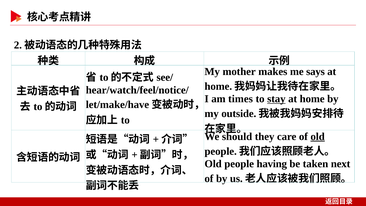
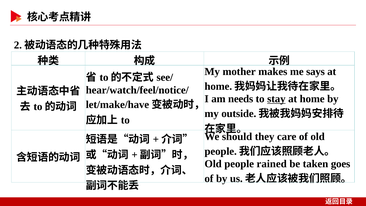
times: times -> needs (241, 99)
old underline: present -> none (318, 136)
having: having -> rained (272, 164)
next: next -> goes (341, 164)
